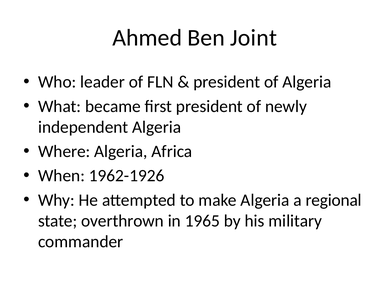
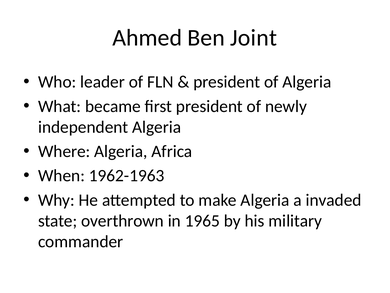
1962-1926: 1962-1926 -> 1962-1963 (127, 175)
regional: regional -> invaded (334, 200)
